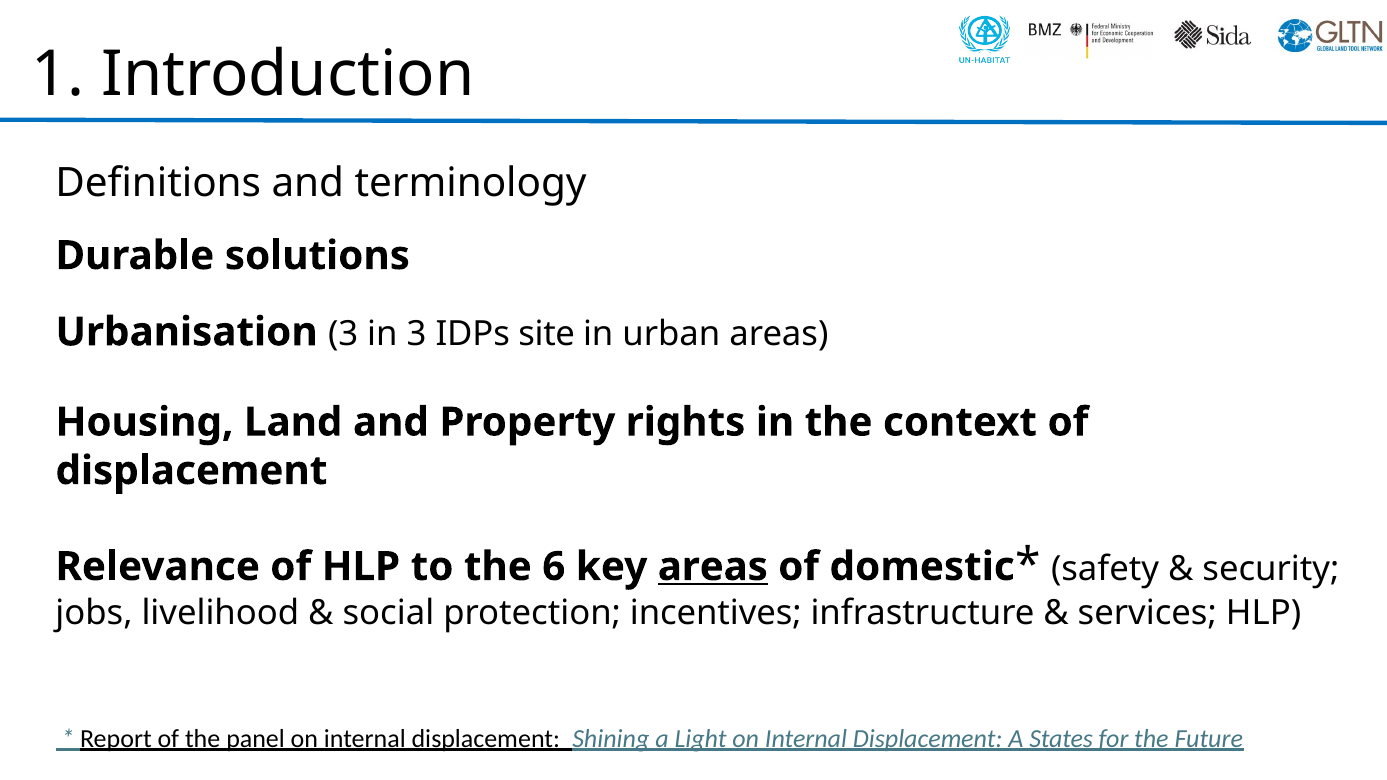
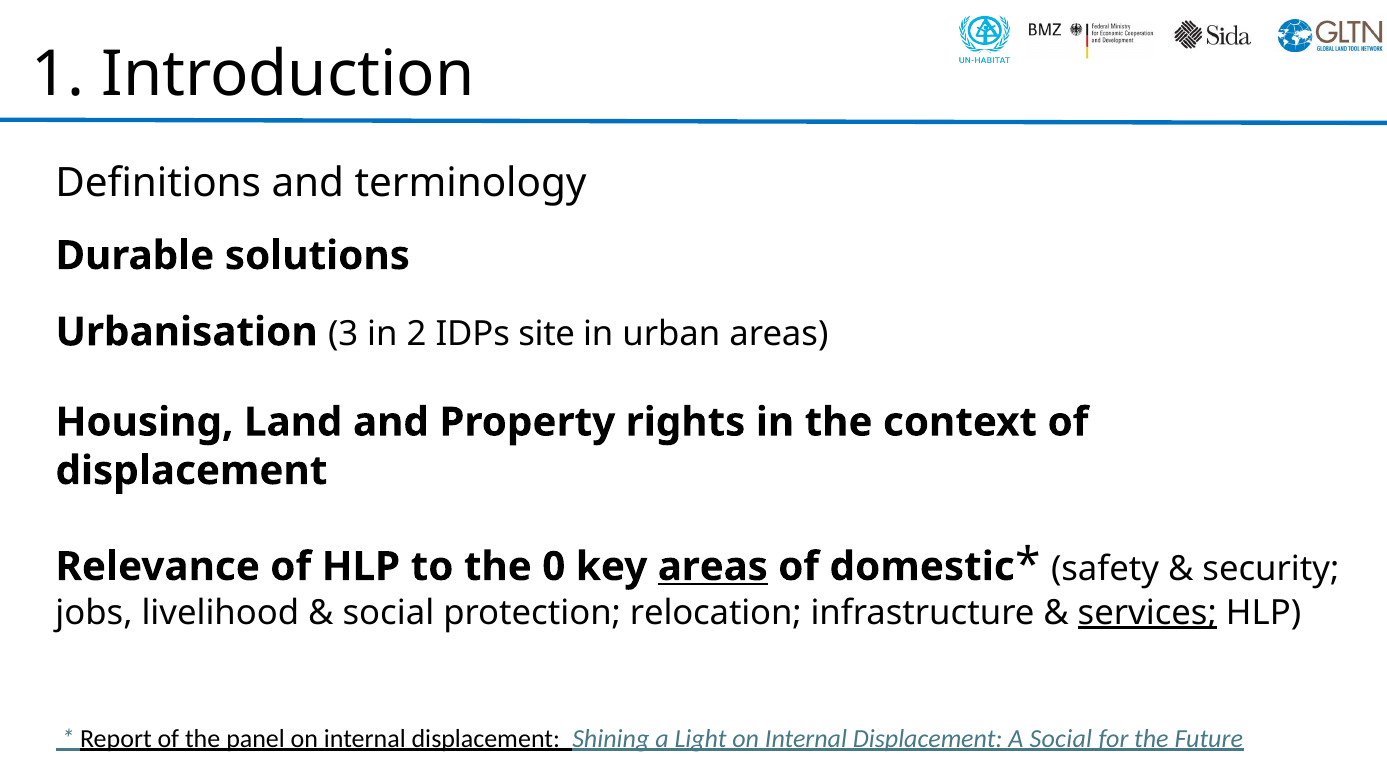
in 3: 3 -> 2 (416, 334)
6: 6 -> 0 (554, 567)
incentives: incentives -> relocation (716, 613)
services underline: none -> present (1147, 613)
A States: States -> Social (1061, 739)
